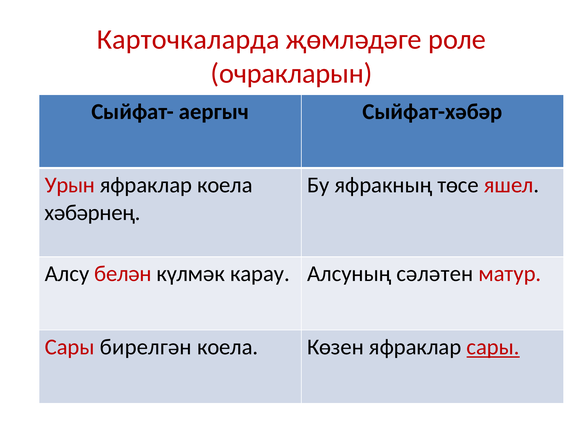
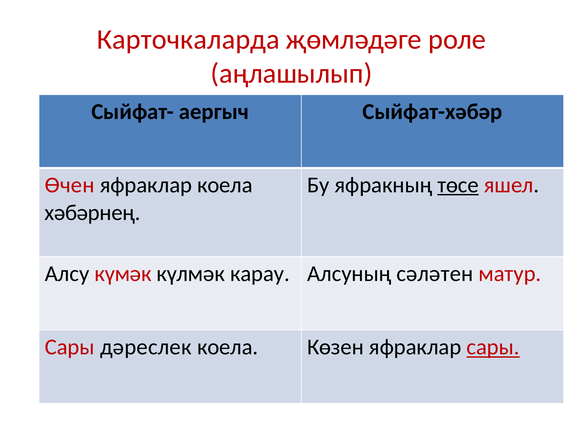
очракларын: очракларын -> аңлашылып (291, 73)
Урын: Урын -> Өчен (70, 185)
төсе underline: none -> present (458, 185)
белән: белән -> күмәк (123, 274)
бирелгән: бирелгән -> дәреслек (146, 347)
